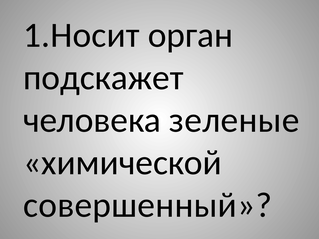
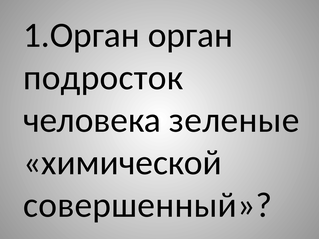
1.Носит: 1.Носит -> 1.Орган (81, 35)
подскажет: подскажет -> подросток (103, 78)
